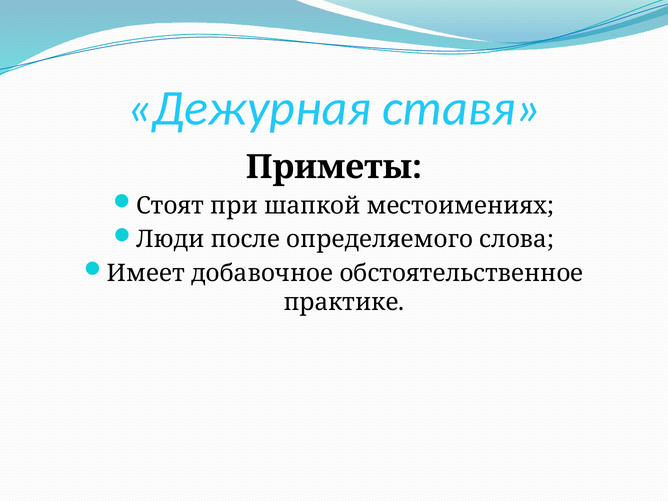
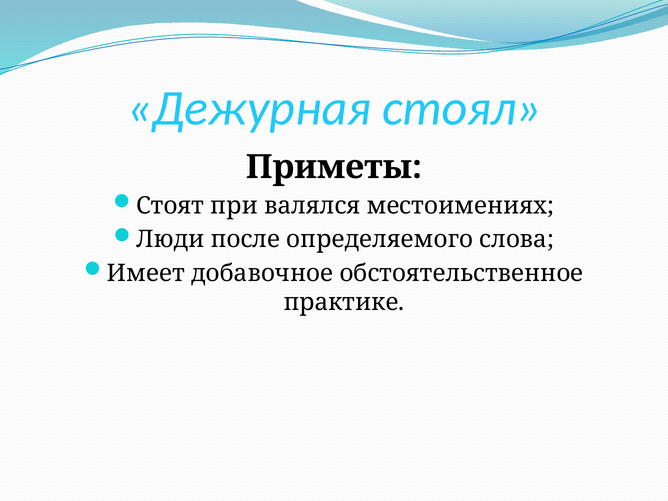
ставя: ставя -> стоял (462, 108)
шапкой: шапкой -> валялся (312, 206)
